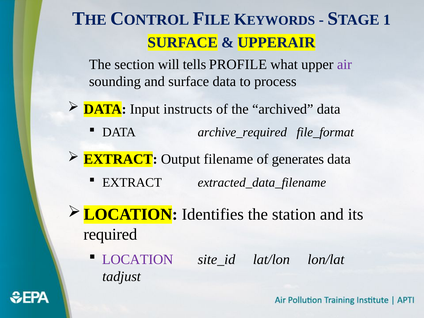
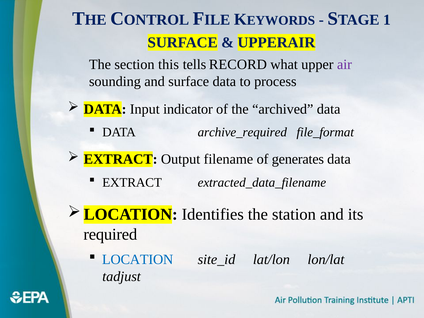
will: will -> this (169, 65)
PROFILE: PROFILE -> RECORD (238, 65)
instructs: instructs -> indicator (188, 109)
LOCATION colour: purple -> blue (138, 260)
